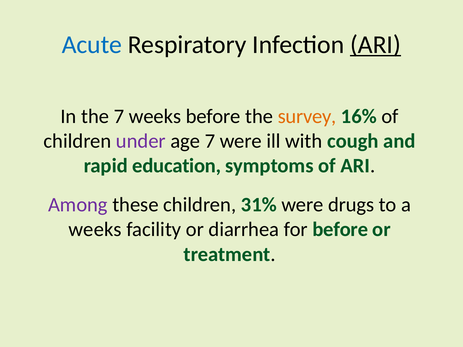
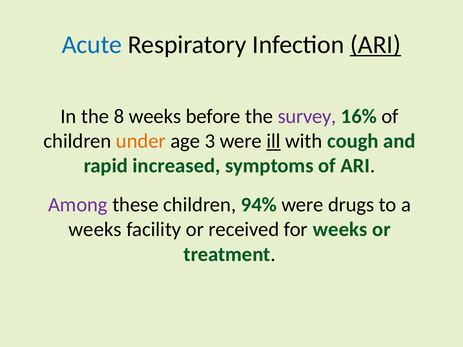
the 7: 7 -> 8 (119, 116)
survey colour: orange -> purple (307, 116)
under colour: purple -> orange (141, 141)
age 7: 7 -> 3 (210, 141)
ill underline: none -> present (273, 141)
education: education -> increased (177, 166)
31%: 31% -> 94% (259, 205)
diarrhea: diarrhea -> received (244, 230)
for before: before -> weeks (340, 230)
